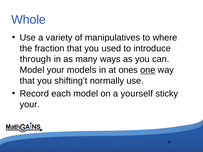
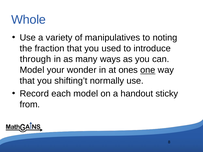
where: where -> noting (165, 38)
models: models -> wonder (82, 70)
yourself: yourself -> handout (137, 94)
your: your -> from (30, 105)
